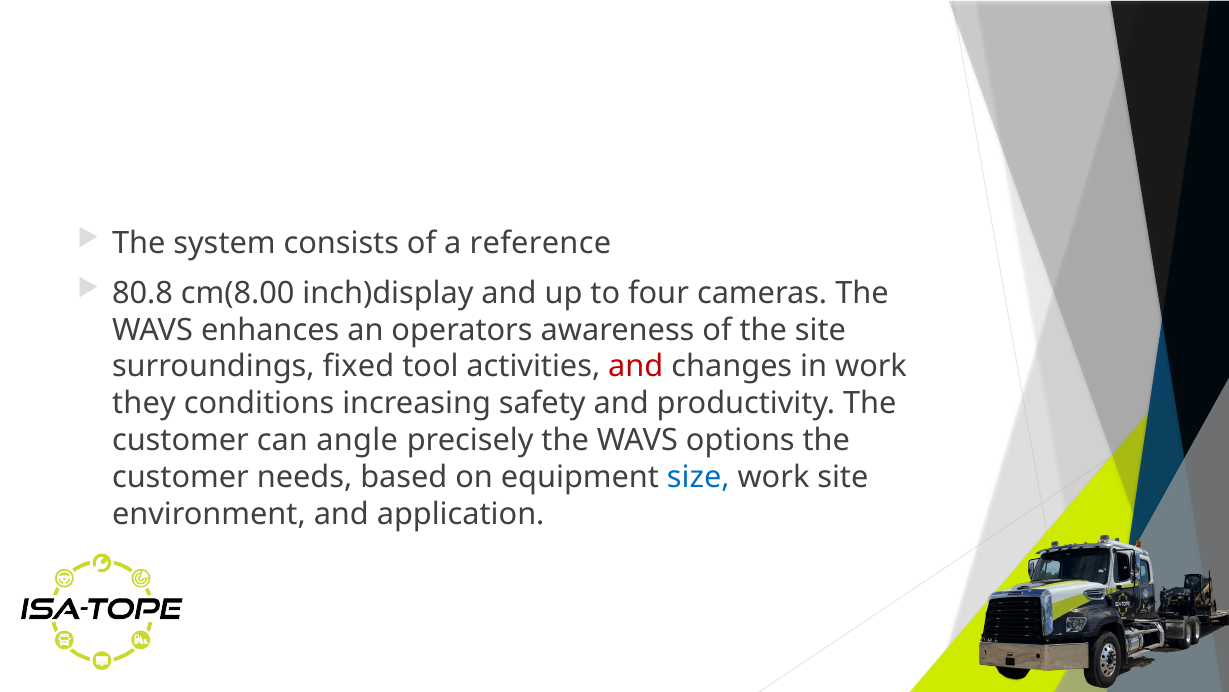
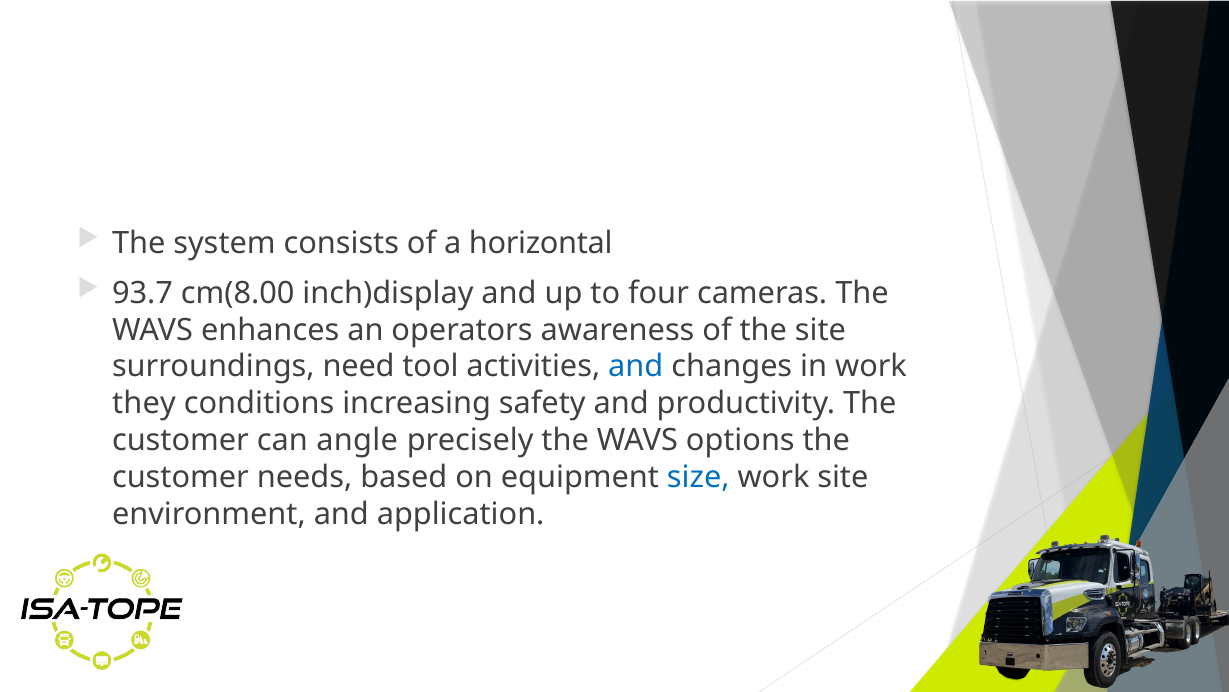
reference: reference -> horizontal (541, 243)
80.8: 80.8 -> 93.7 (143, 293)
fixed: fixed -> need (359, 366)
and colour: red -> blue (636, 366)
